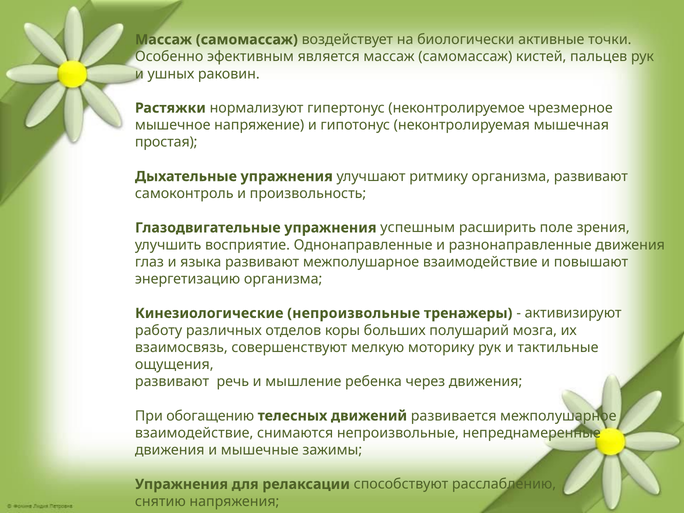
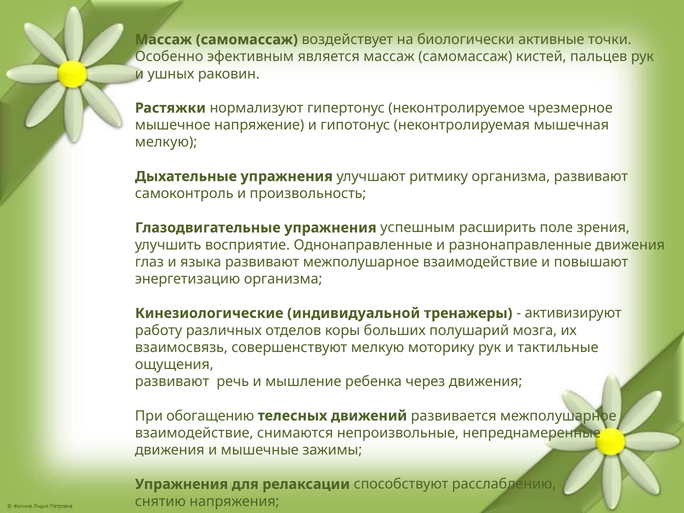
простая: простая -> мелкую (166, 142)
Кинезиологические непроизвольные: непроизвольные -> индивидуальной (354, 313)
